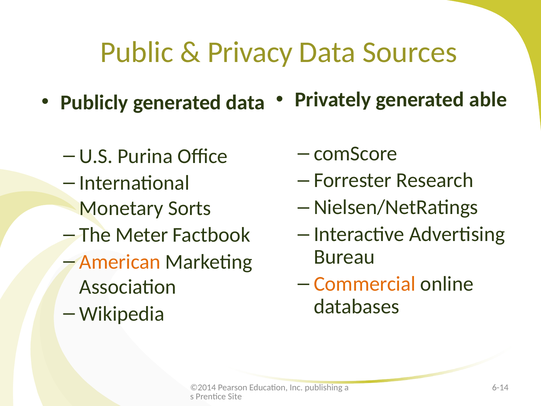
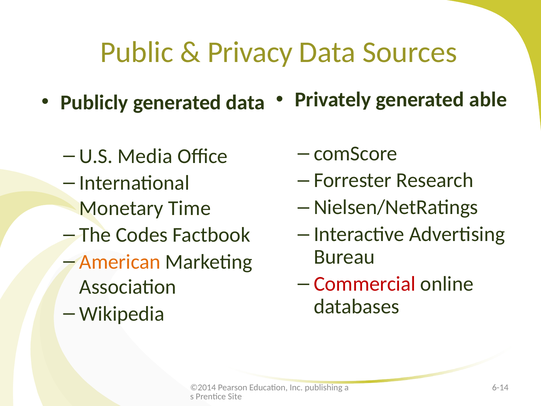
Purina: Purina -> Media (145, 156)
Sorts: Sorts -> Time (190, 208)
Meter: Meter -> Codes (142, 235)
Commercial colour: orange -> red (365, 284)
